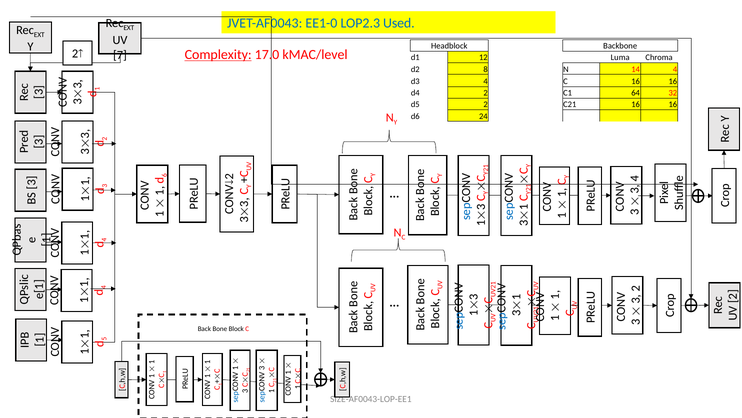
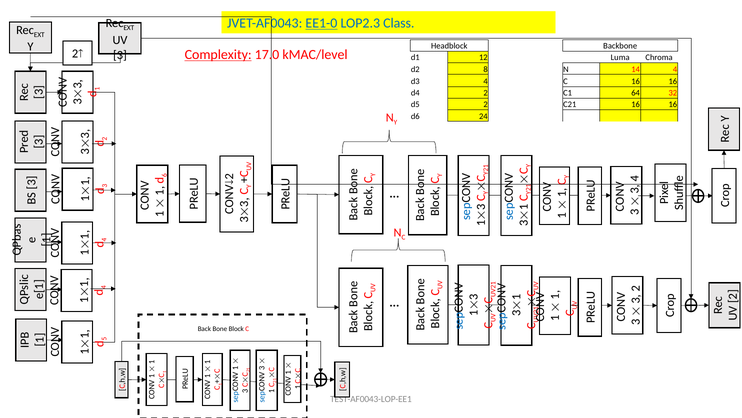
EE1-0 underline: none -> present (321, 23)
Used: Used -> Class (399, 23)
7: 7 -> 3 (120, 55)
SIZE-AF0043-LOP-EE1: SIZE-AF0043-LOP-EE1 -> TEST-AF0043-LOP-EE1 (371, 398)
